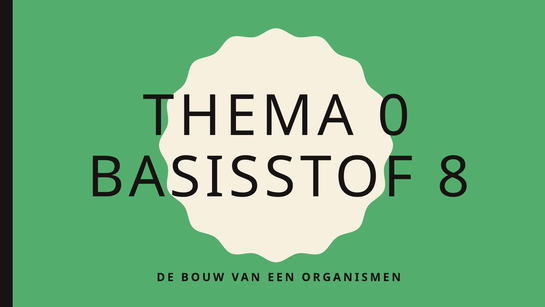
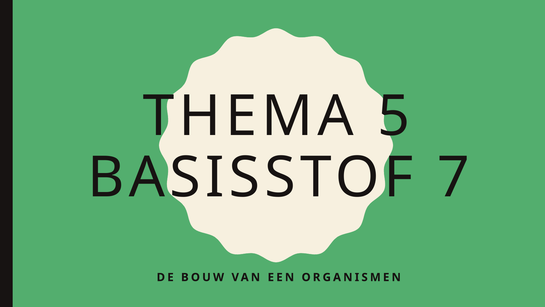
0: 0 -> 5 (394, 116)
8: 8 -> 7 (453, 178)
